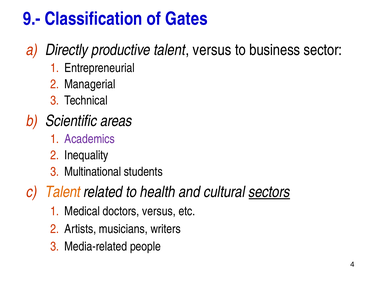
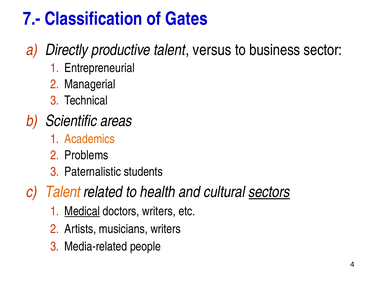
9.-: 9.- -> 7.- (32, 19)
Academics colour: purple -> orange (90, 139)
Inequality: Inequality -> Problems (86, 155)
Multinational: Multinational -> Paternalistic (93, 172)
Medical underline: none -> present (82, 211)
doctors versus: versus -> writers (159, 211)
